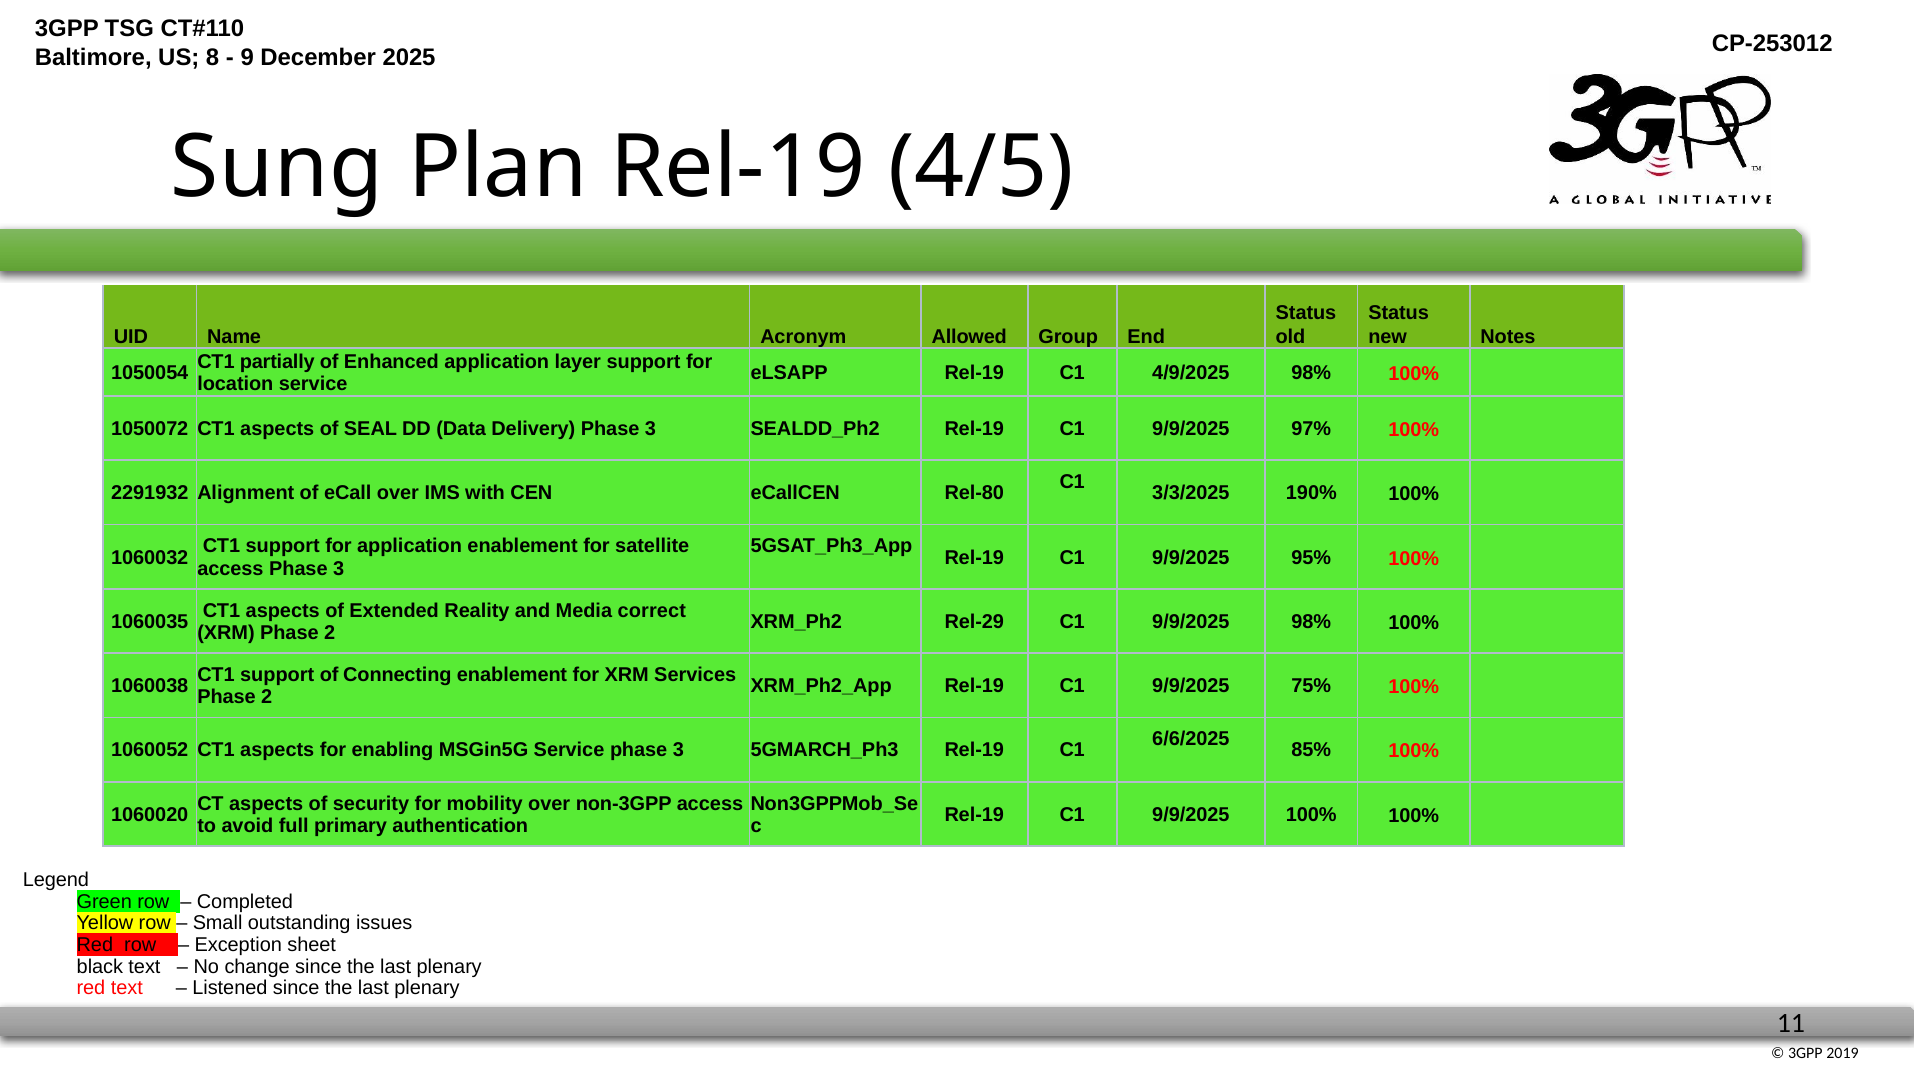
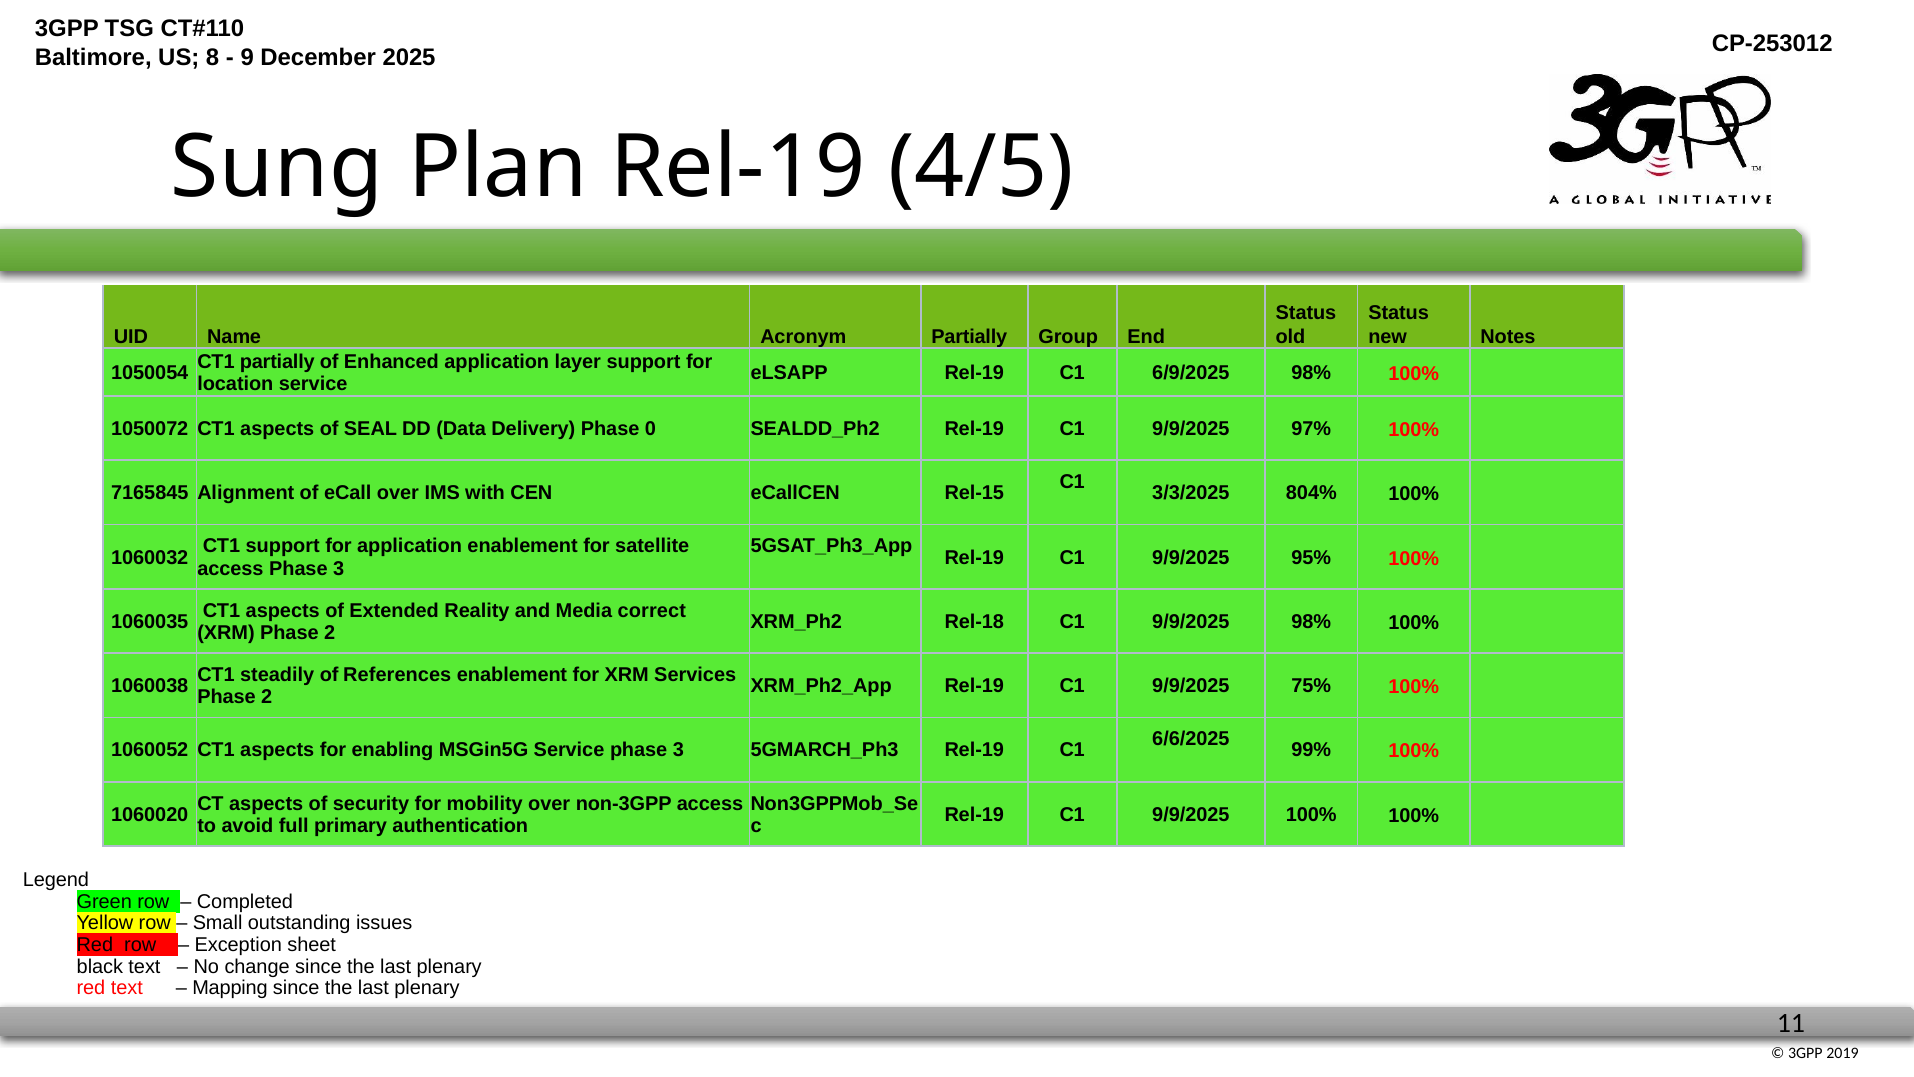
Acronym Allowed: Allowed -> Partially (969, 337)
4/9/2025: 4/9/2025 -> 6/9/2025 (1191, 373)
Delivery Phase 3: 3 -> 0 (651, 429)
2291932: 2291932 -> 7165845 (150, 493)
Rel-80: Rel-80 -> Rel-15 (974, 493)
190%: 190% -> 804% (1311, 493)
Rel-29: Rel-29 -> Rel-18 (974, 622)
support: support -> steadily (277, 675)
Connecting: Connecting -> References (397, 675)
85%: 85% -> 99% (1311, 750)
Listened: Listened -> Mapping (230, 988)
